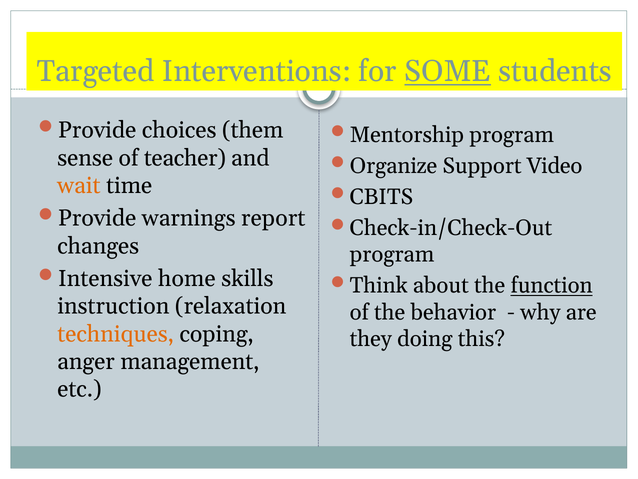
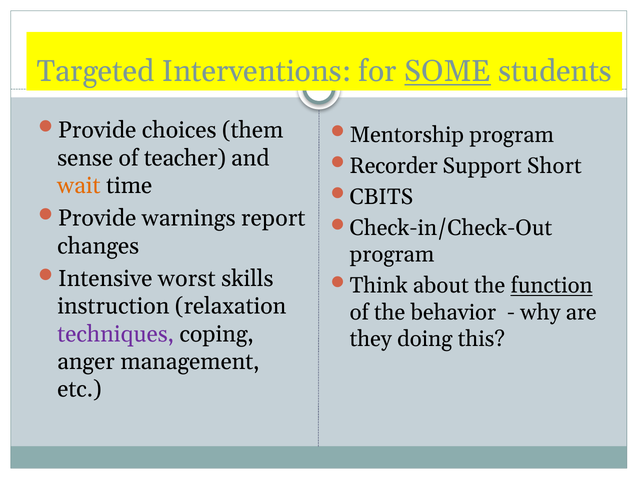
Organize: Organize -> Recorder (394, 166)
Video: Video -> Short (554, 166)
home: home -> worst (187, 278)
techniques colour: orange -> purple (116, 334)
